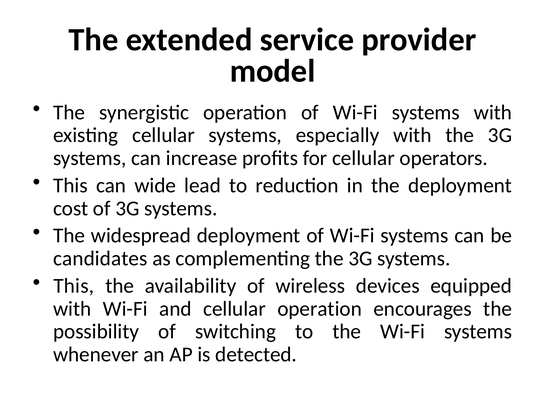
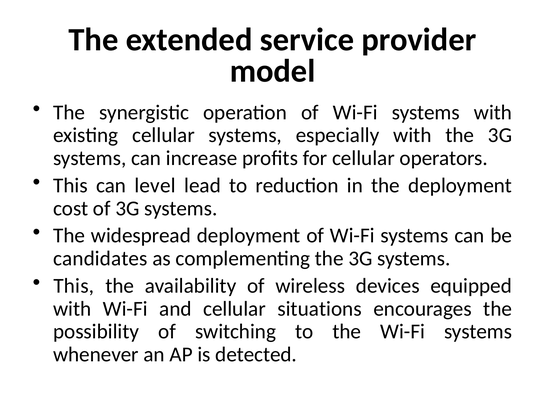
wide: wide -> level (155, 185)
cellular operation: operation -> situations (320, 309)
